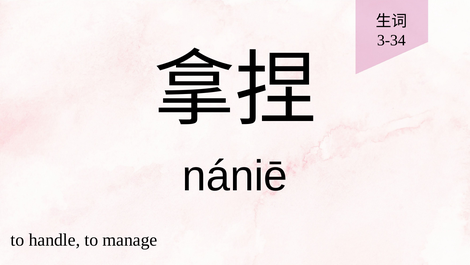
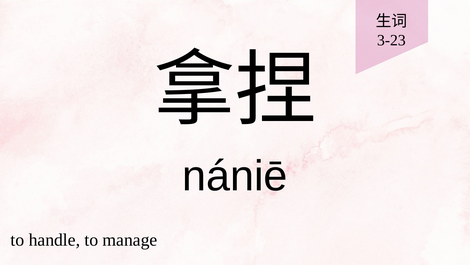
3-34: 3-34 -> 3-23 (391, 40)
